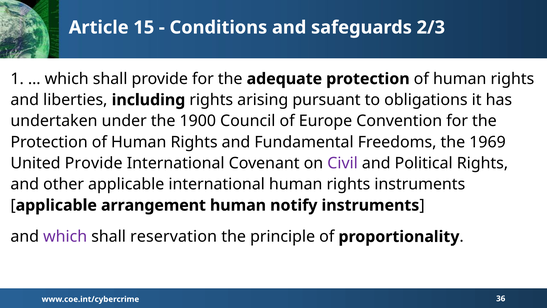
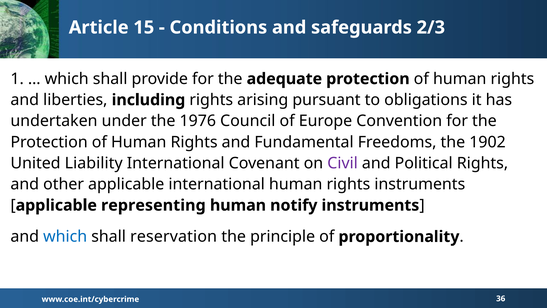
1900: 1900 -> 1976 (198, 121)
1969: 1969 -> 1902 (488, 142)
United Provide: Provide -> Liability (94, 163)
arrangement: arrangement -> representing (153, 205)
which colour: purple -> blue (65, 236)
